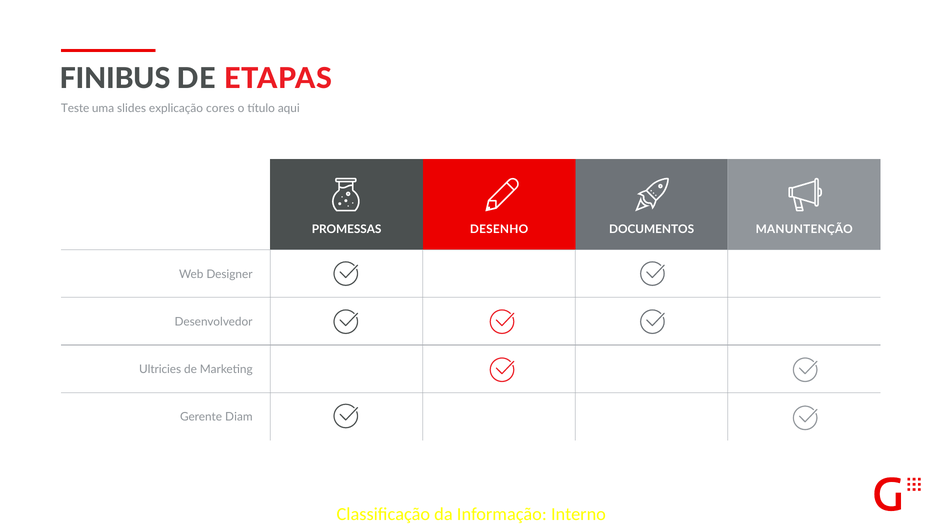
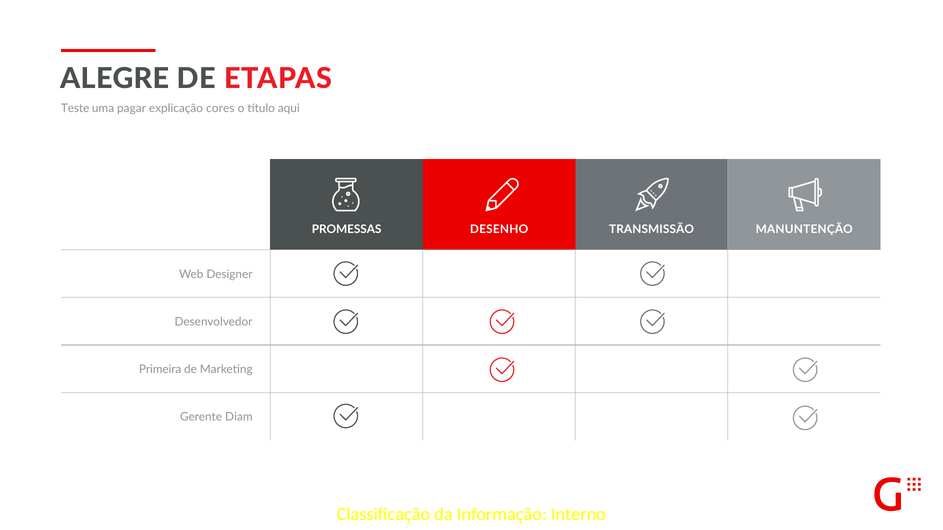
FINIBUS: FINIBUS -> ALEGRE (115, 79)
slides: slides -> pagar (132, 108)
DOCUMENTOS: DOCUMENTOS -> TRANSMISSÃO (652, 229)
Ultricies: Ultricies -> Primeira (160, 370)
